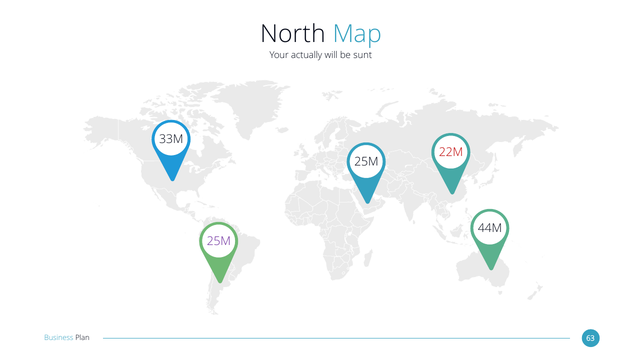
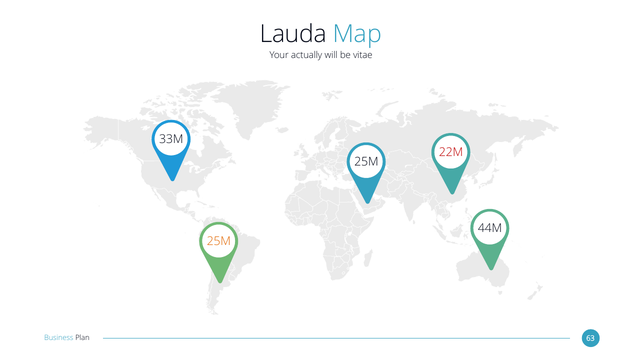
North: North -> Lauda (293, 34)
sunt: sunt -> vitae (363, 55)
25M colour: purple -> orange (219, 241)
